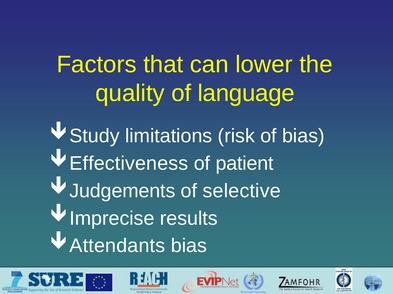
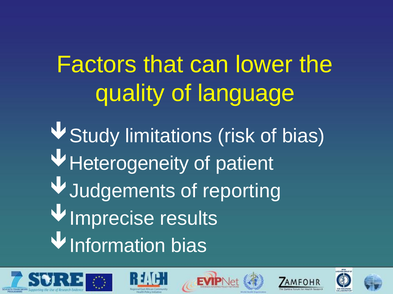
Effectiveness: Effectiveness -> Heterogeneity (129, 164)
selective: selective -> reporting (242, 191)
Attendants: Attendants -> Information (118, 246)
